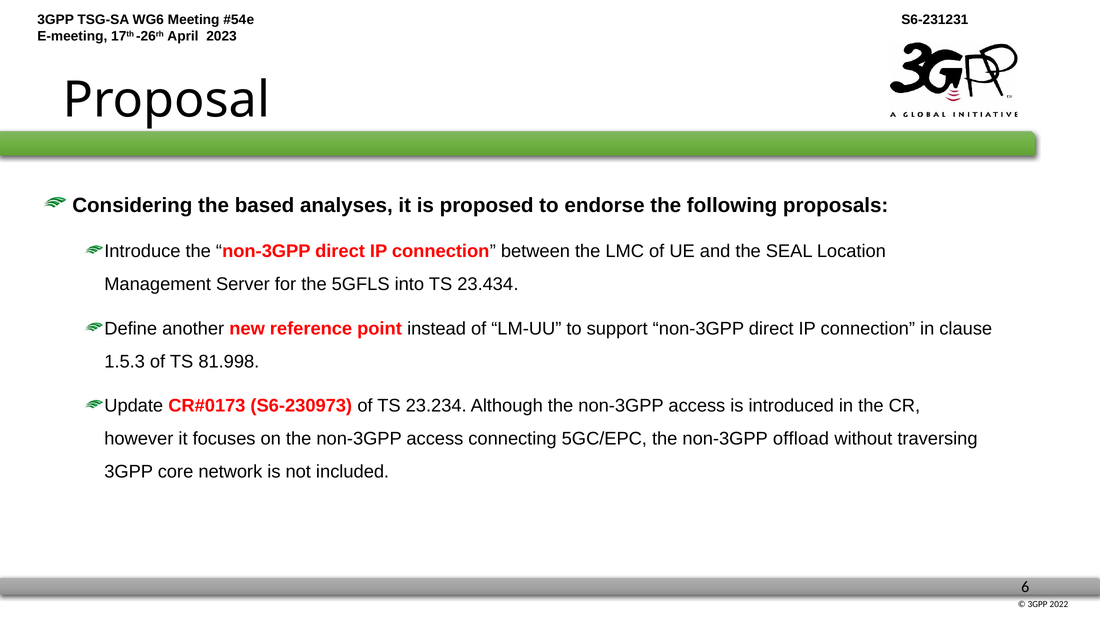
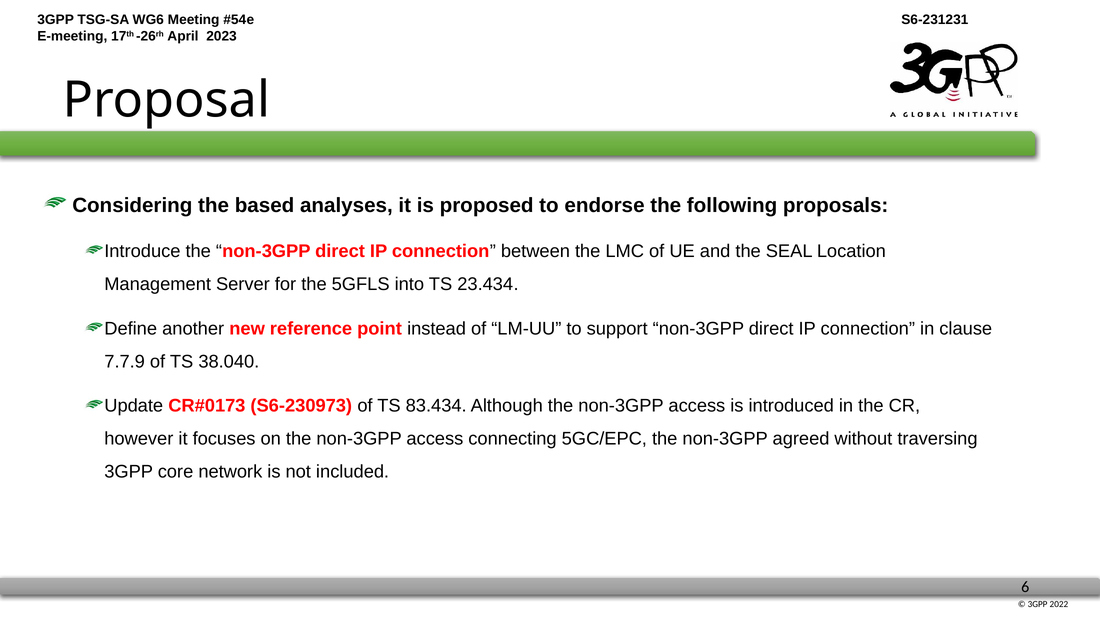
1.5.3: 1.5.3 -> 7.7.9 (125, 362)
81.998: 81.998 -> 38.040 (229, 362)
23.234: 23.234 -> 83.434 (436, 406)
offload: offload -> agreed (801, 439)
